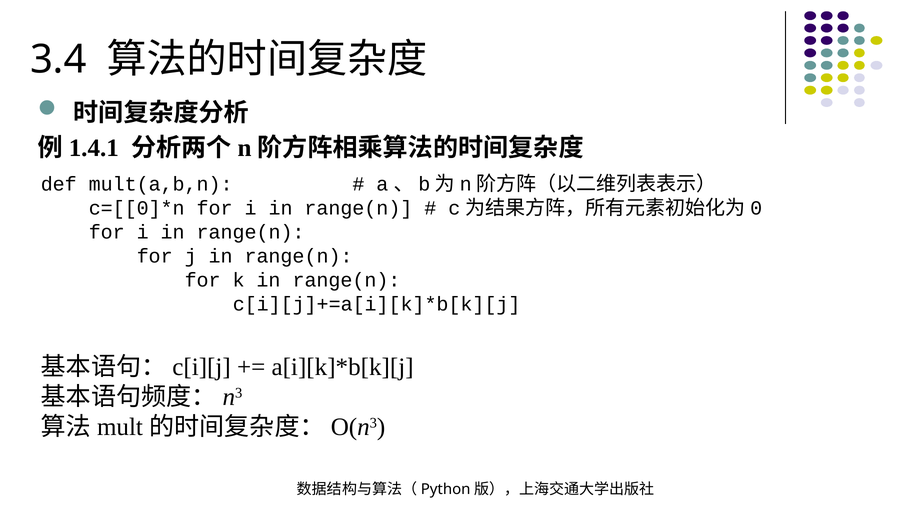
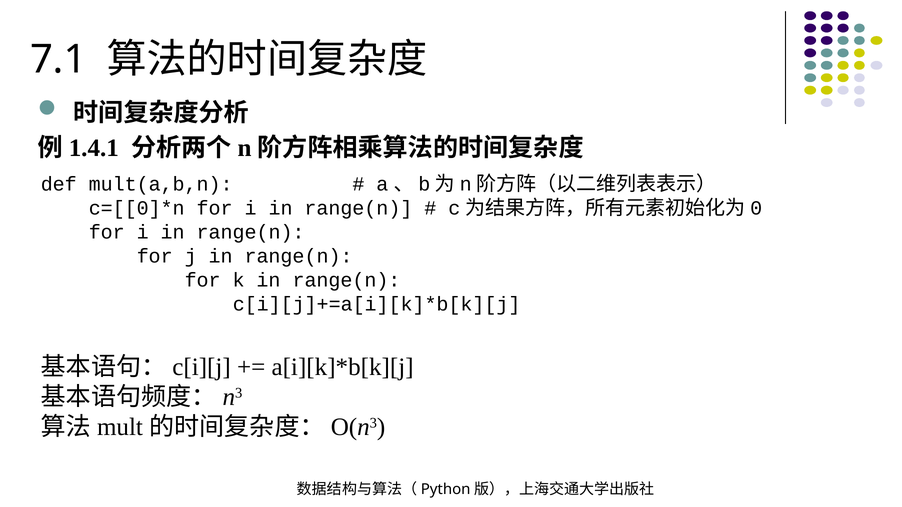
3.4: 3.4 -> 7.1 (58, 59)
